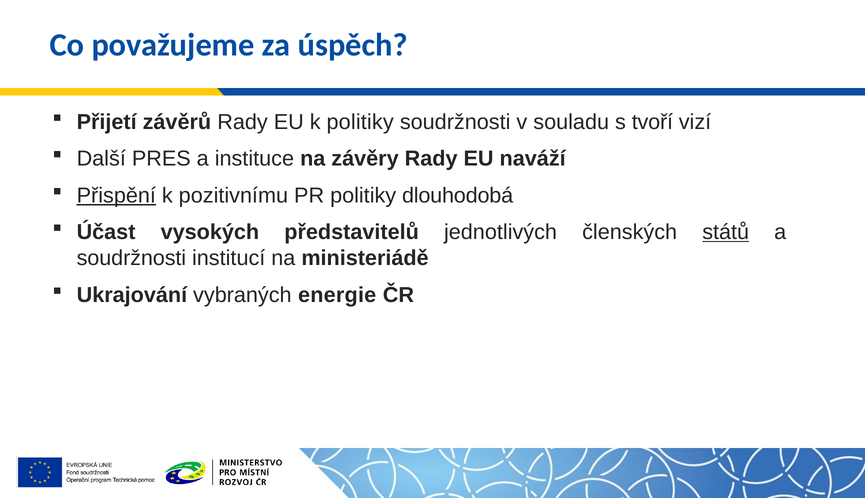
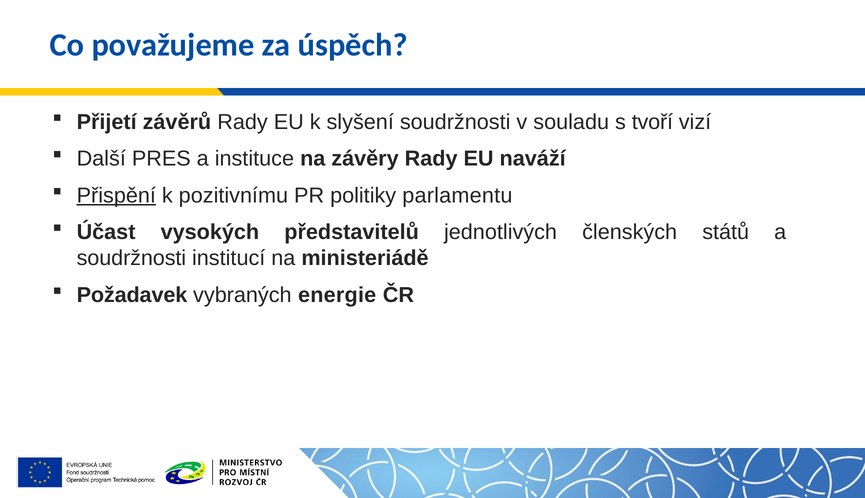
k politiky: politiky -> slyšení (360, 122)
dlouhodobá: dlouhodobá -> parlamentu (457, 196)
států underline: present -> none (726, 232)
Ukrajování: Ukrajování -> Požadavek (132, 295)
